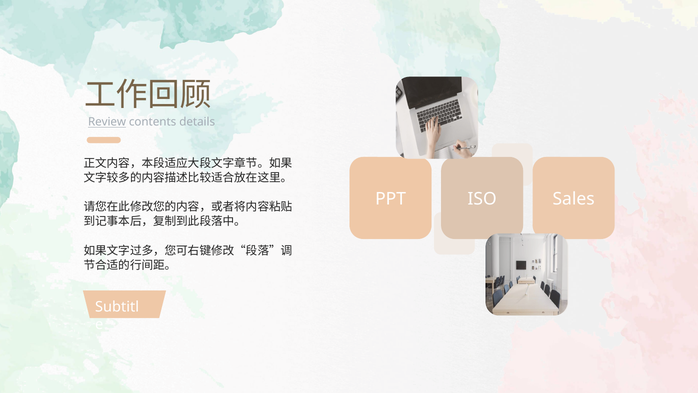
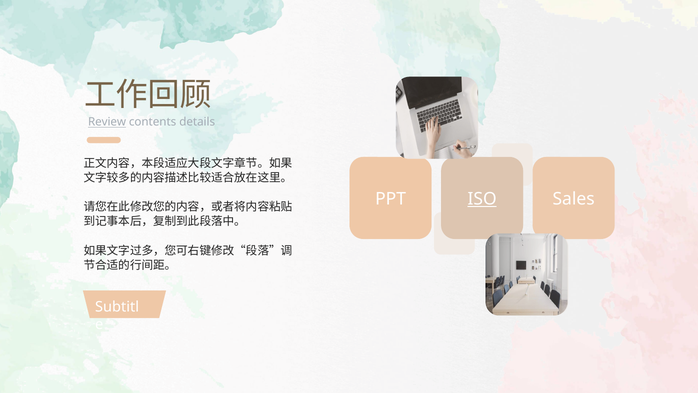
ISO underline: none -> present (482, 199)
